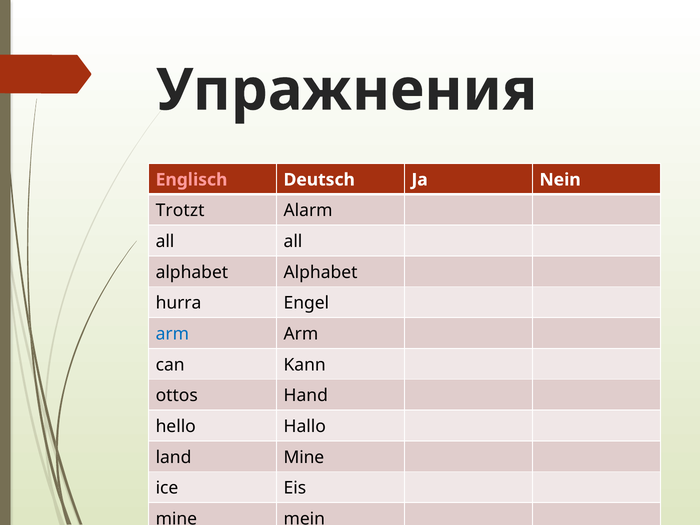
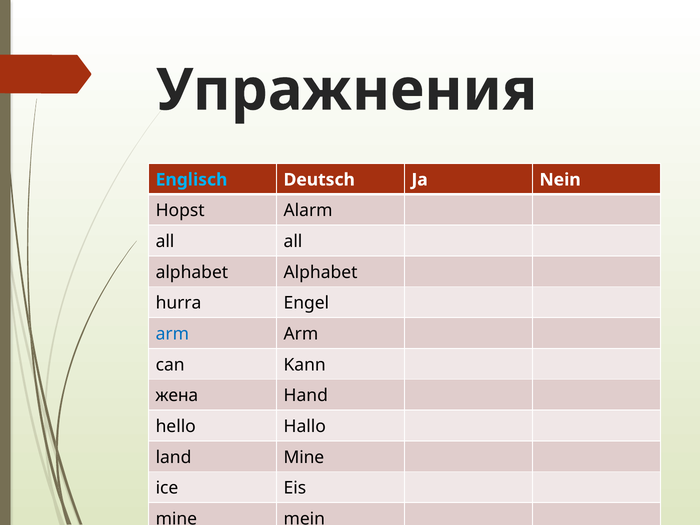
Englisch colour: pink -> light blue (192, 180)
Trotzt: Trotzt -> Hopst (180, 211)
ottos: ottos -> жена (177, 396)
